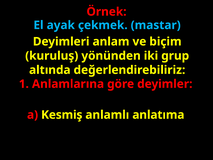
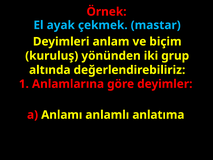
Kesmiş: Kesmiş -> Anlamı (62, 115)
